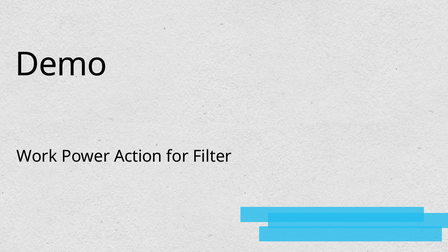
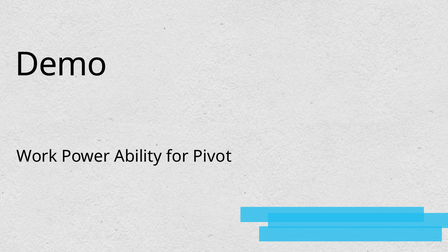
Action: Action -> Ability (138, 157)
Filter: Filter -> Pivot (212, 157)
